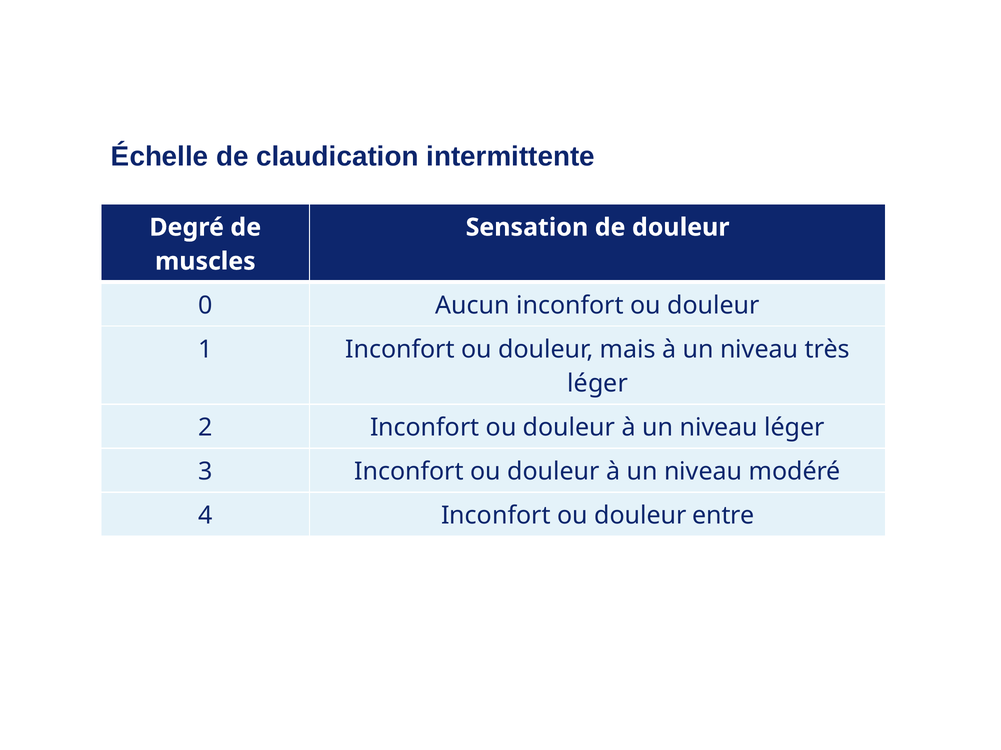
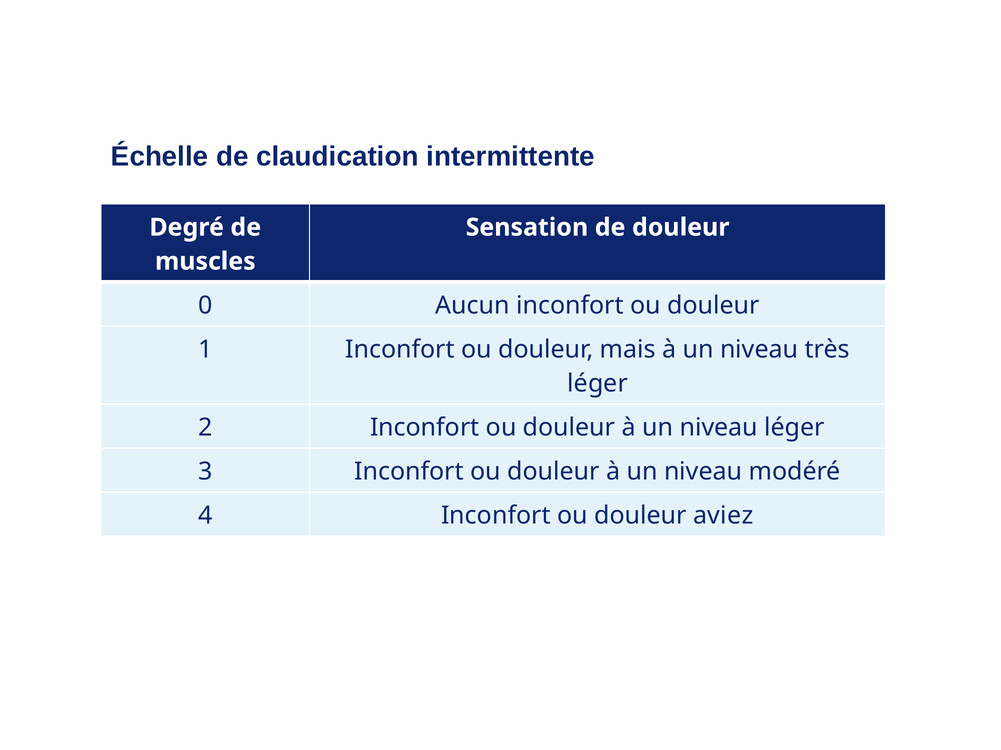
entre: entre -> aviez (723, 516)
